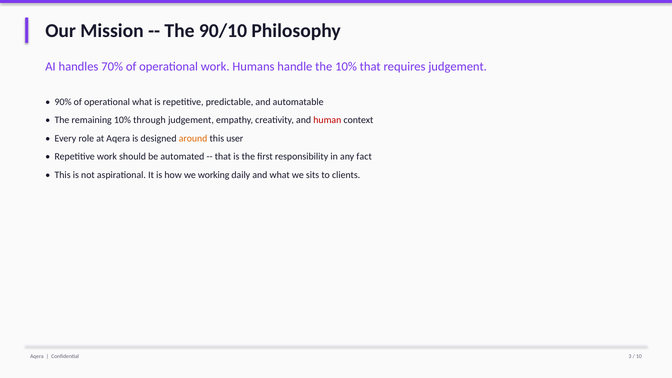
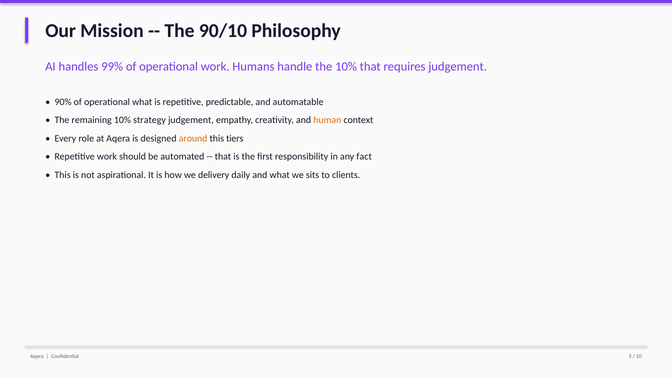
70%: 70% -> 99% (112, 66)
through: through -> strategy (150, 120)
human colour: red -> orange (327, 120)
user: user -> tiers (235, 138)
working: working -> delivery (214, 175)
